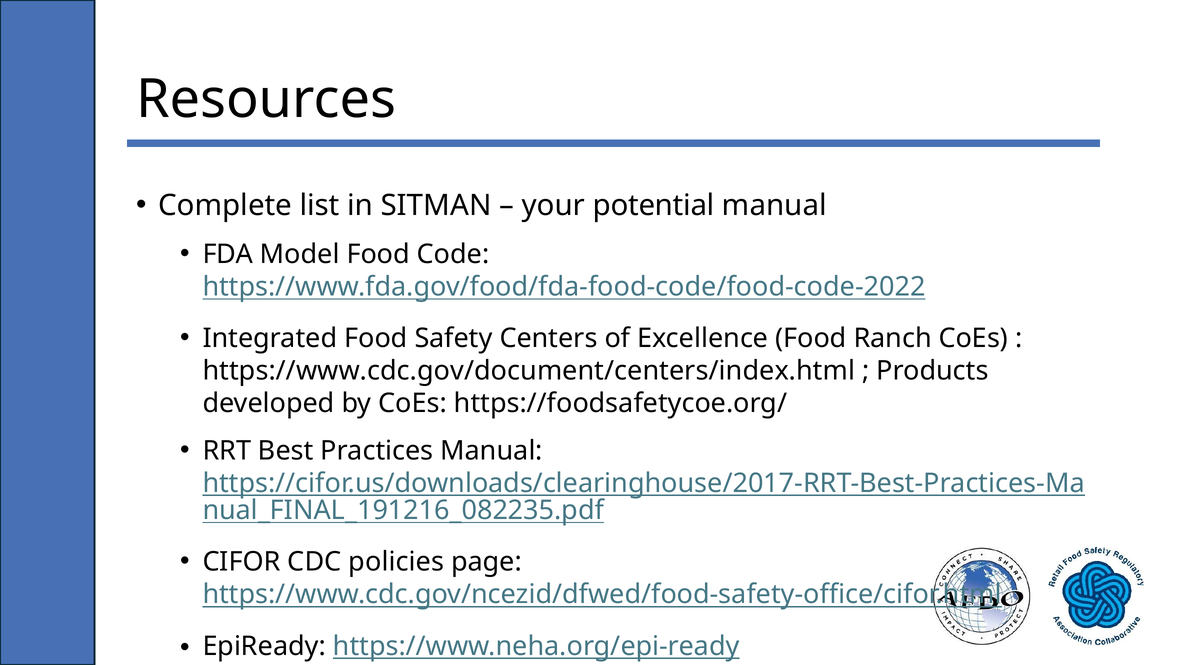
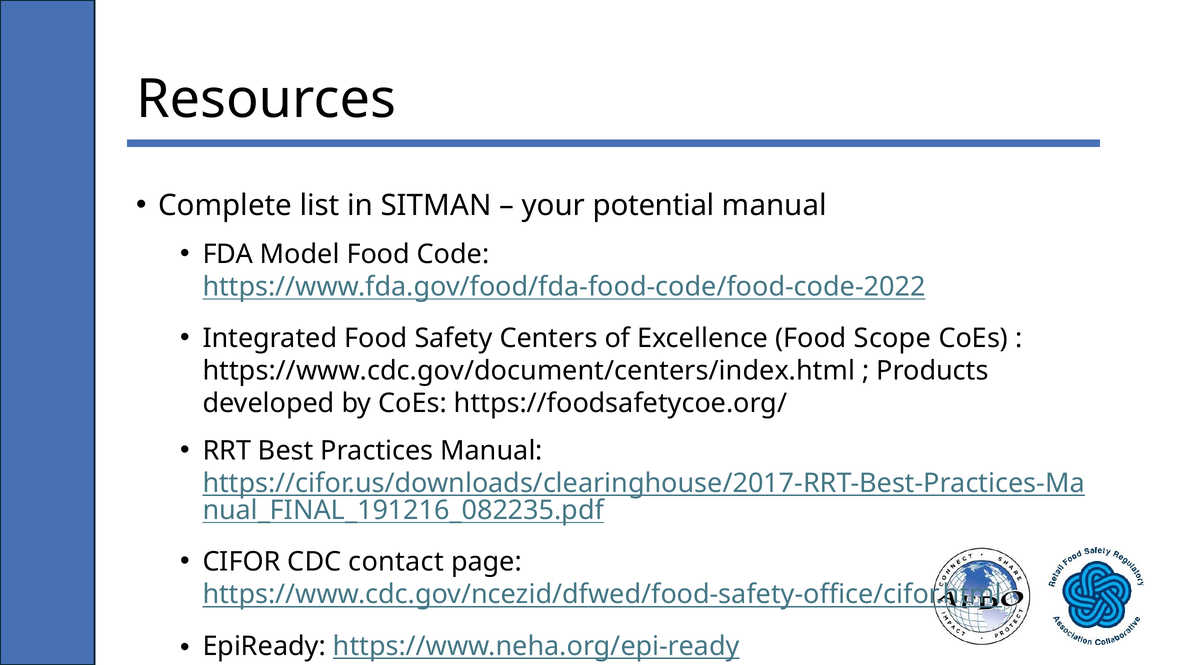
Ranch: Ranch -> Scope (892, 338)
policies: policies -> contact (396, 561)
